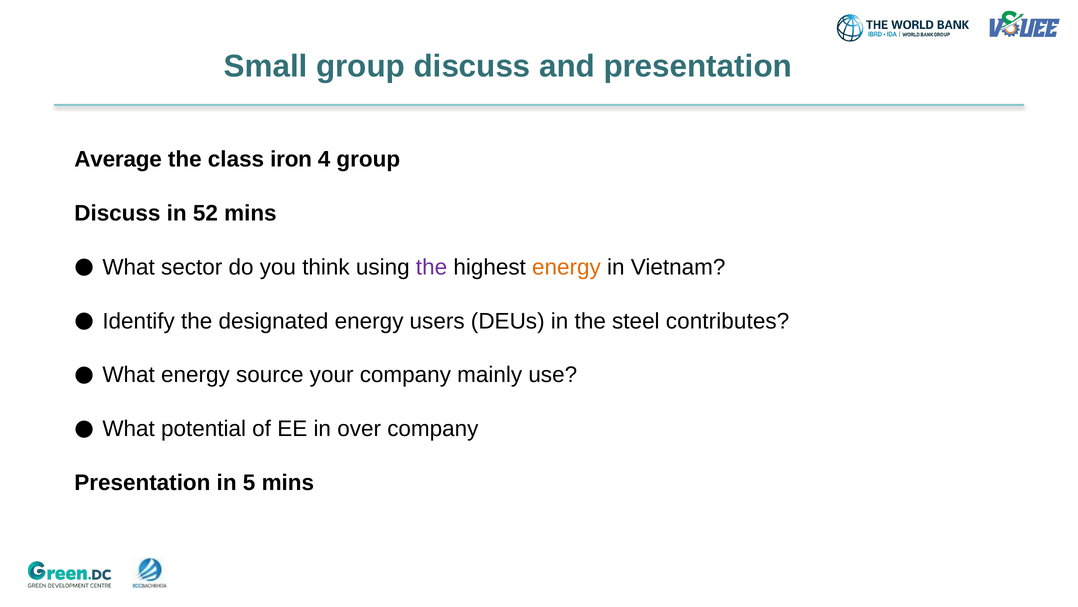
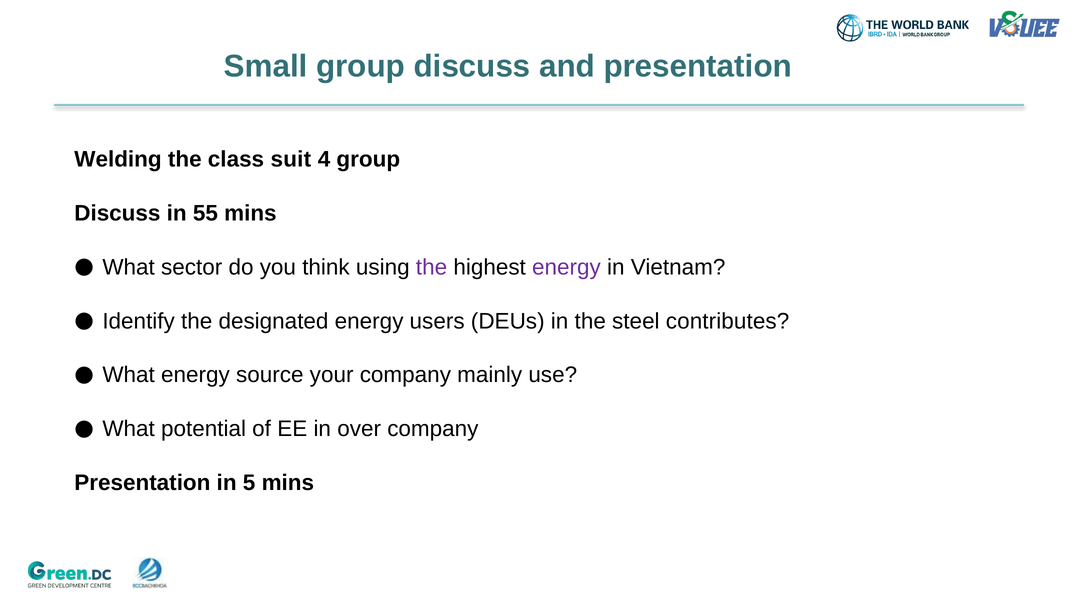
Average: Average -> Welding (118, 159)
iron: iron -> suit (291, 159)
52: 52 -> 55 (205, 213)
energy colour: orange -> purple (566, 267)
